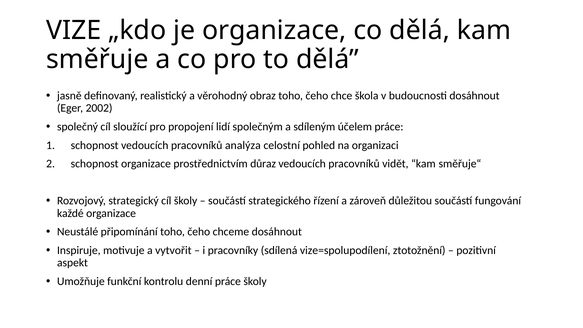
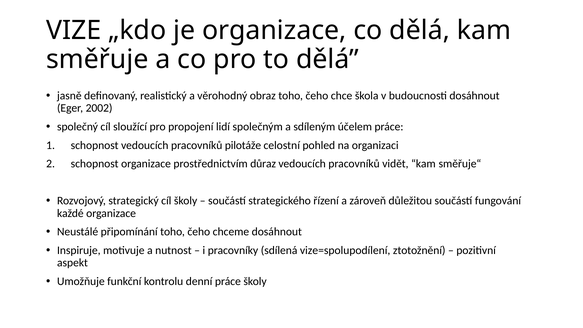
analýza: analýza -> pilotáže (243, 145)
vytvořit: vytvořit -> nutnost (173, 250)
